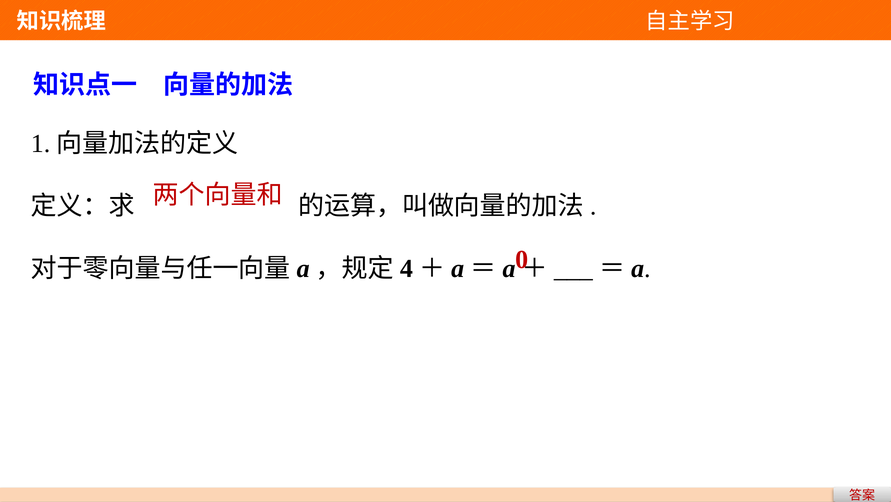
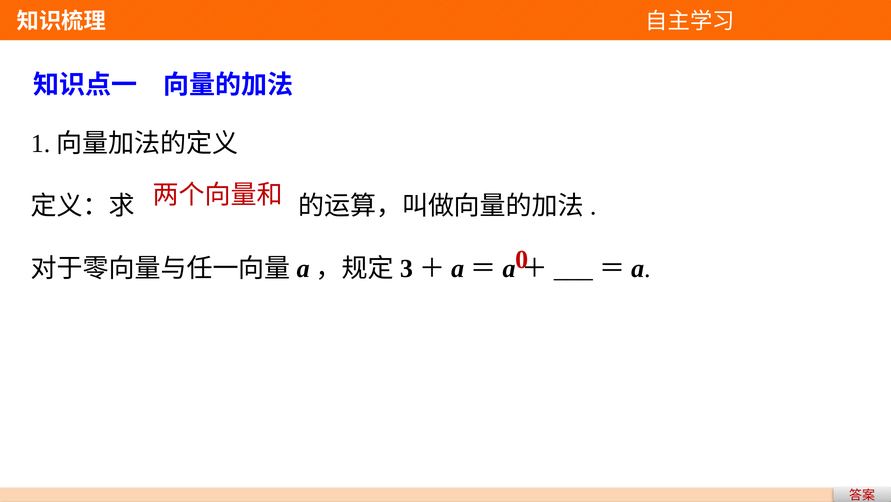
4: 4 -> 3 (406, 268)
